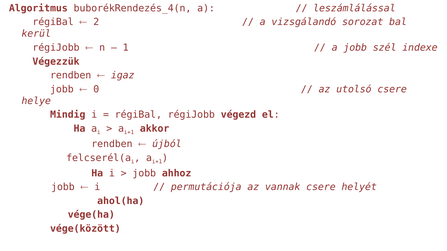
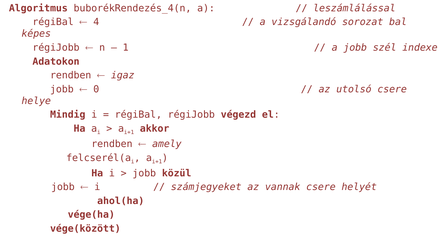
2: 2 -> 4 (96, 22)
kerül: kerül -> képes (36, 34)
Végezzük: Végezzük -> Adatokon (56, 62)
újból: újból -> amely (167, 144)
ahhoz: ahhoz -> közül (177, 174)
permutációja: permutációja -> számjegyeket (206, 187)
